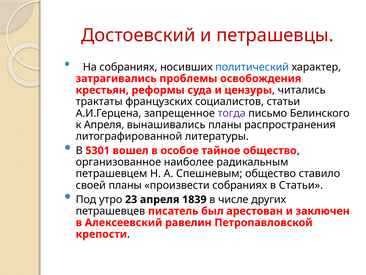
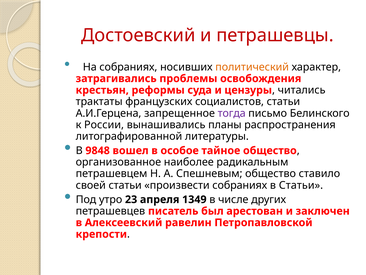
политический colour: blue -> orange (252, 67)
к Апреля: Апреля -> России (104, 125)
5301: 5301 -> 9848 (98, 150)
своей планы: планы -> статьи (125, 185)
1839: 1839 -> 1349 (194, 199)
